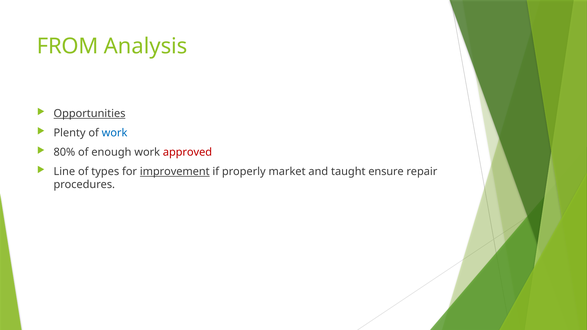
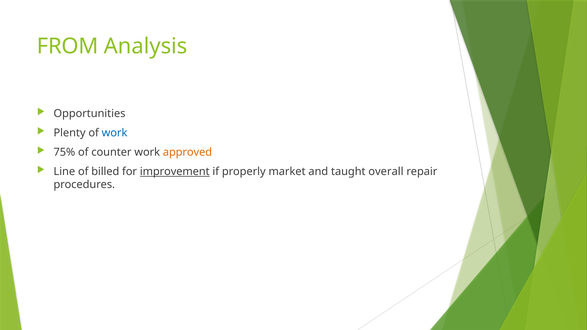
Opportunities underline: present -> none (90, 114)
80%: 80% -> 75% (64, 152)
enough: enough -> counter (111, 152)
approved colour: red -> orange (187, 152)
types: types -> billed (105, 172)
ensure: ensure -> overall (386, 172)
